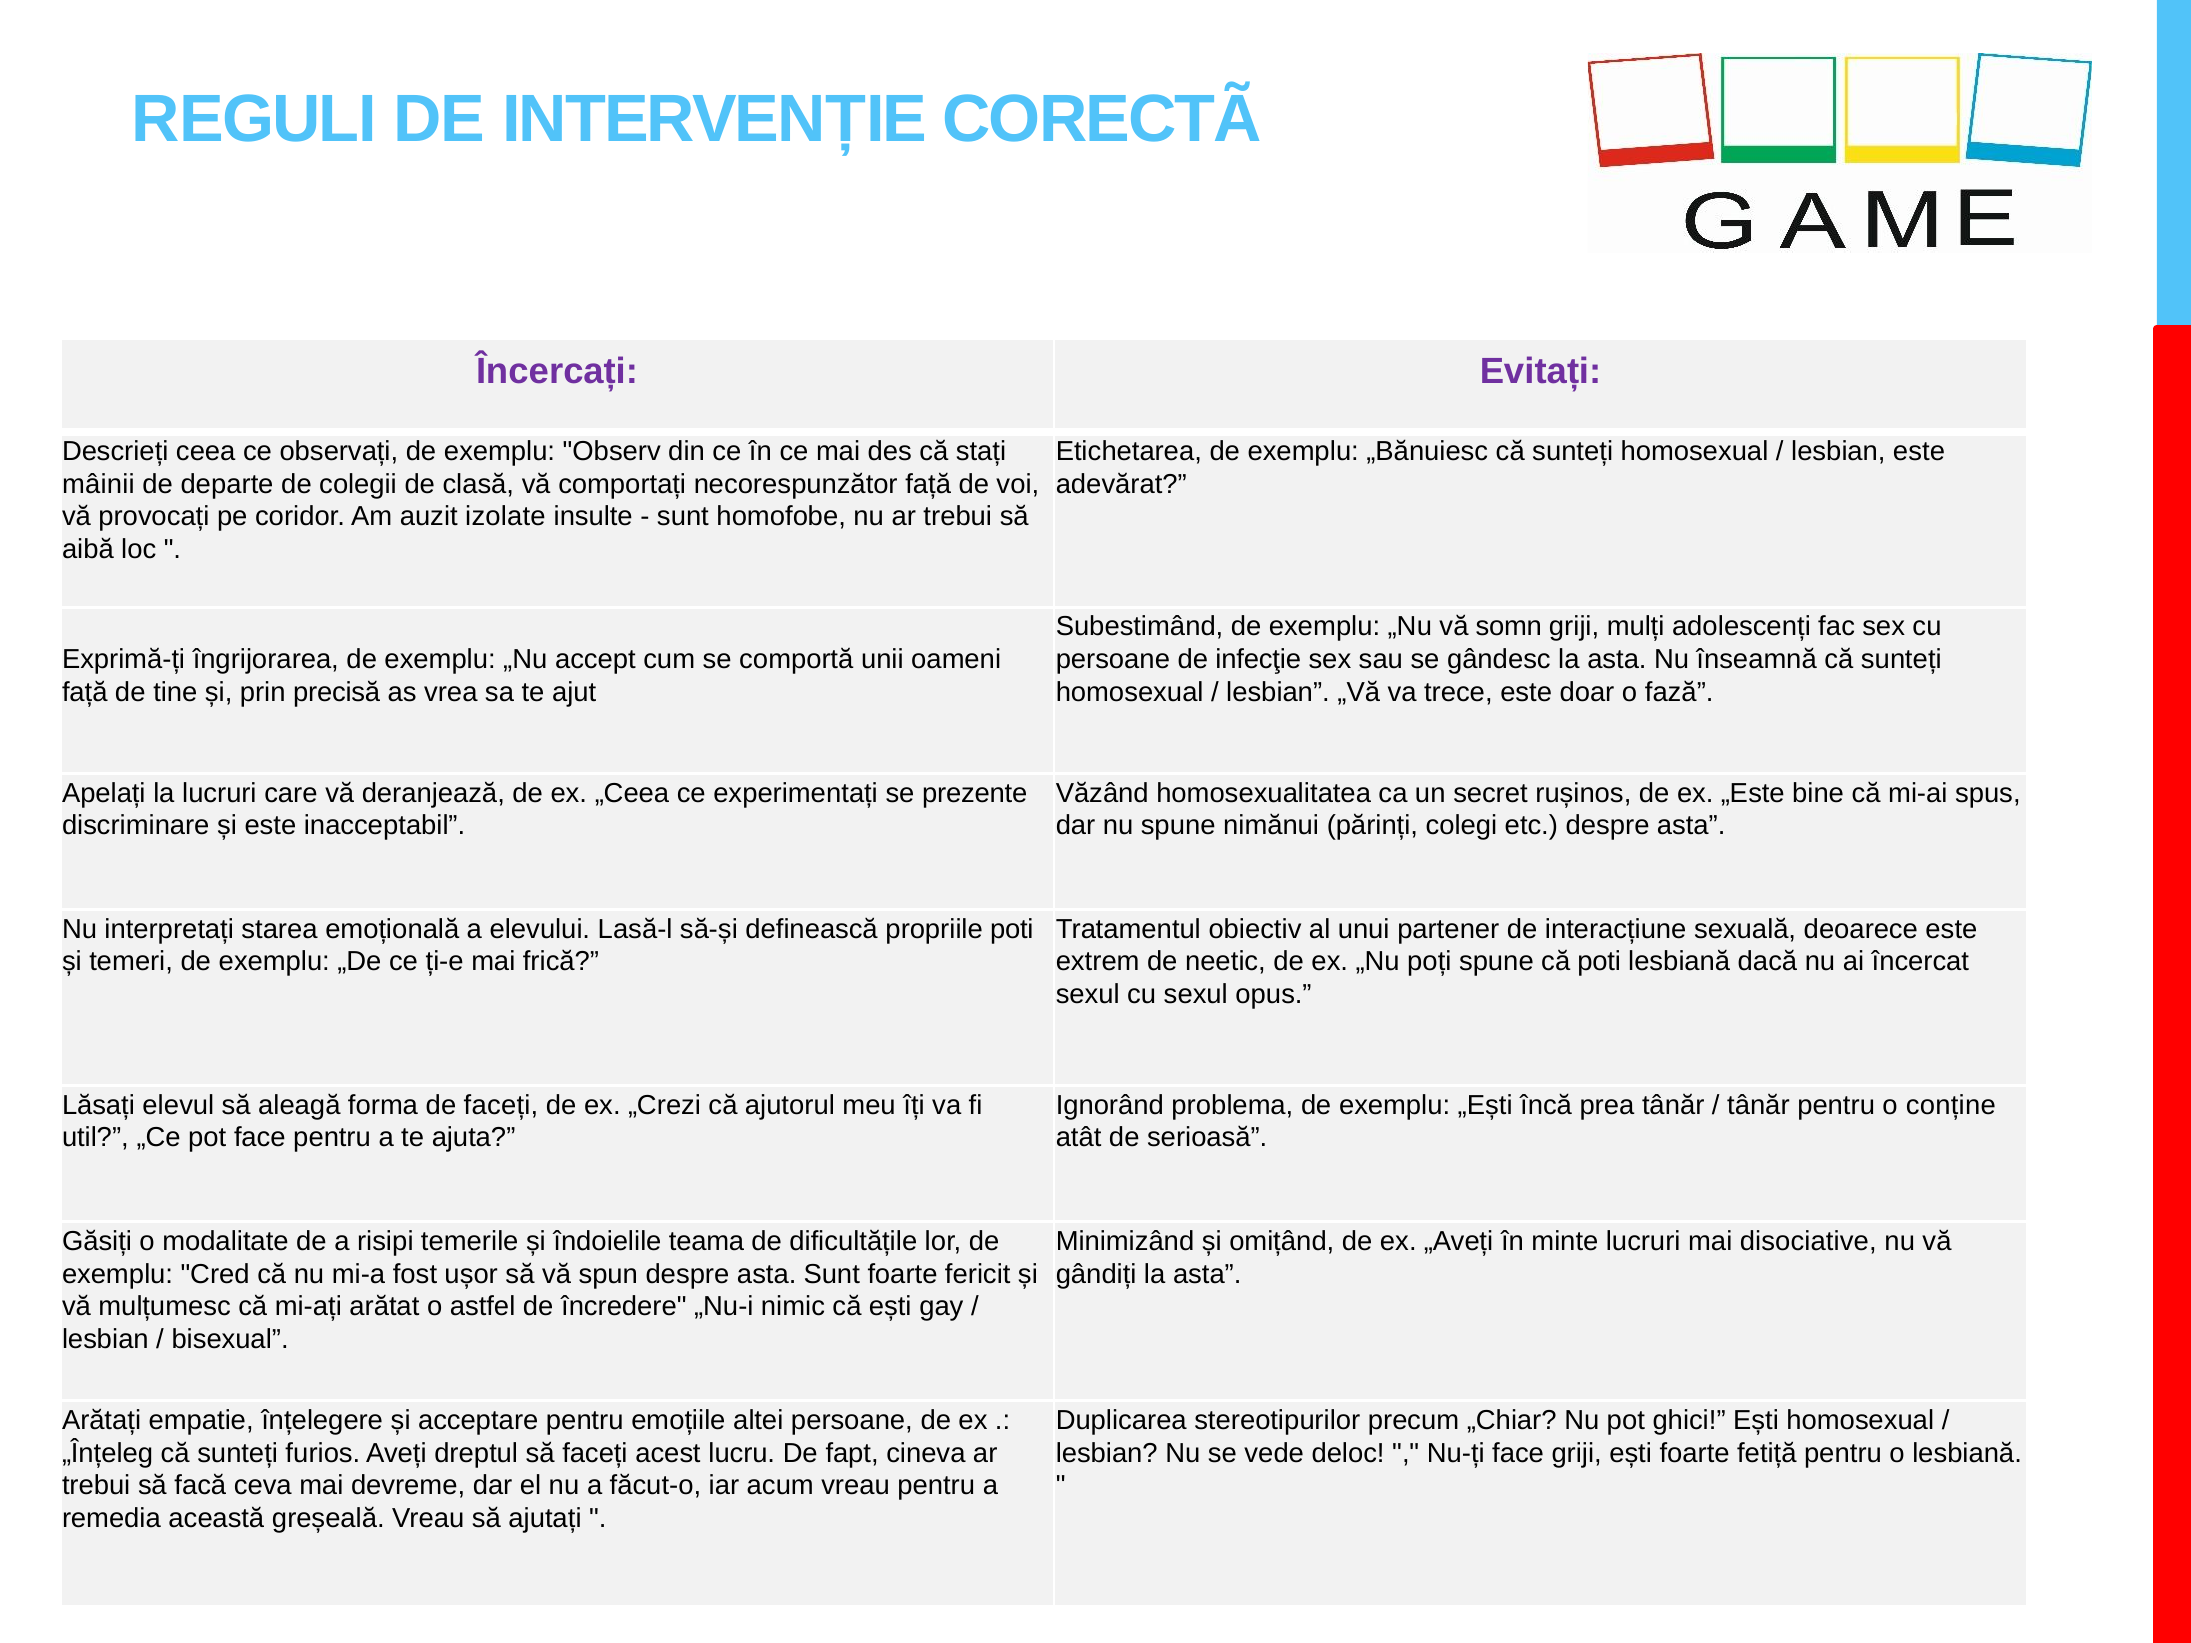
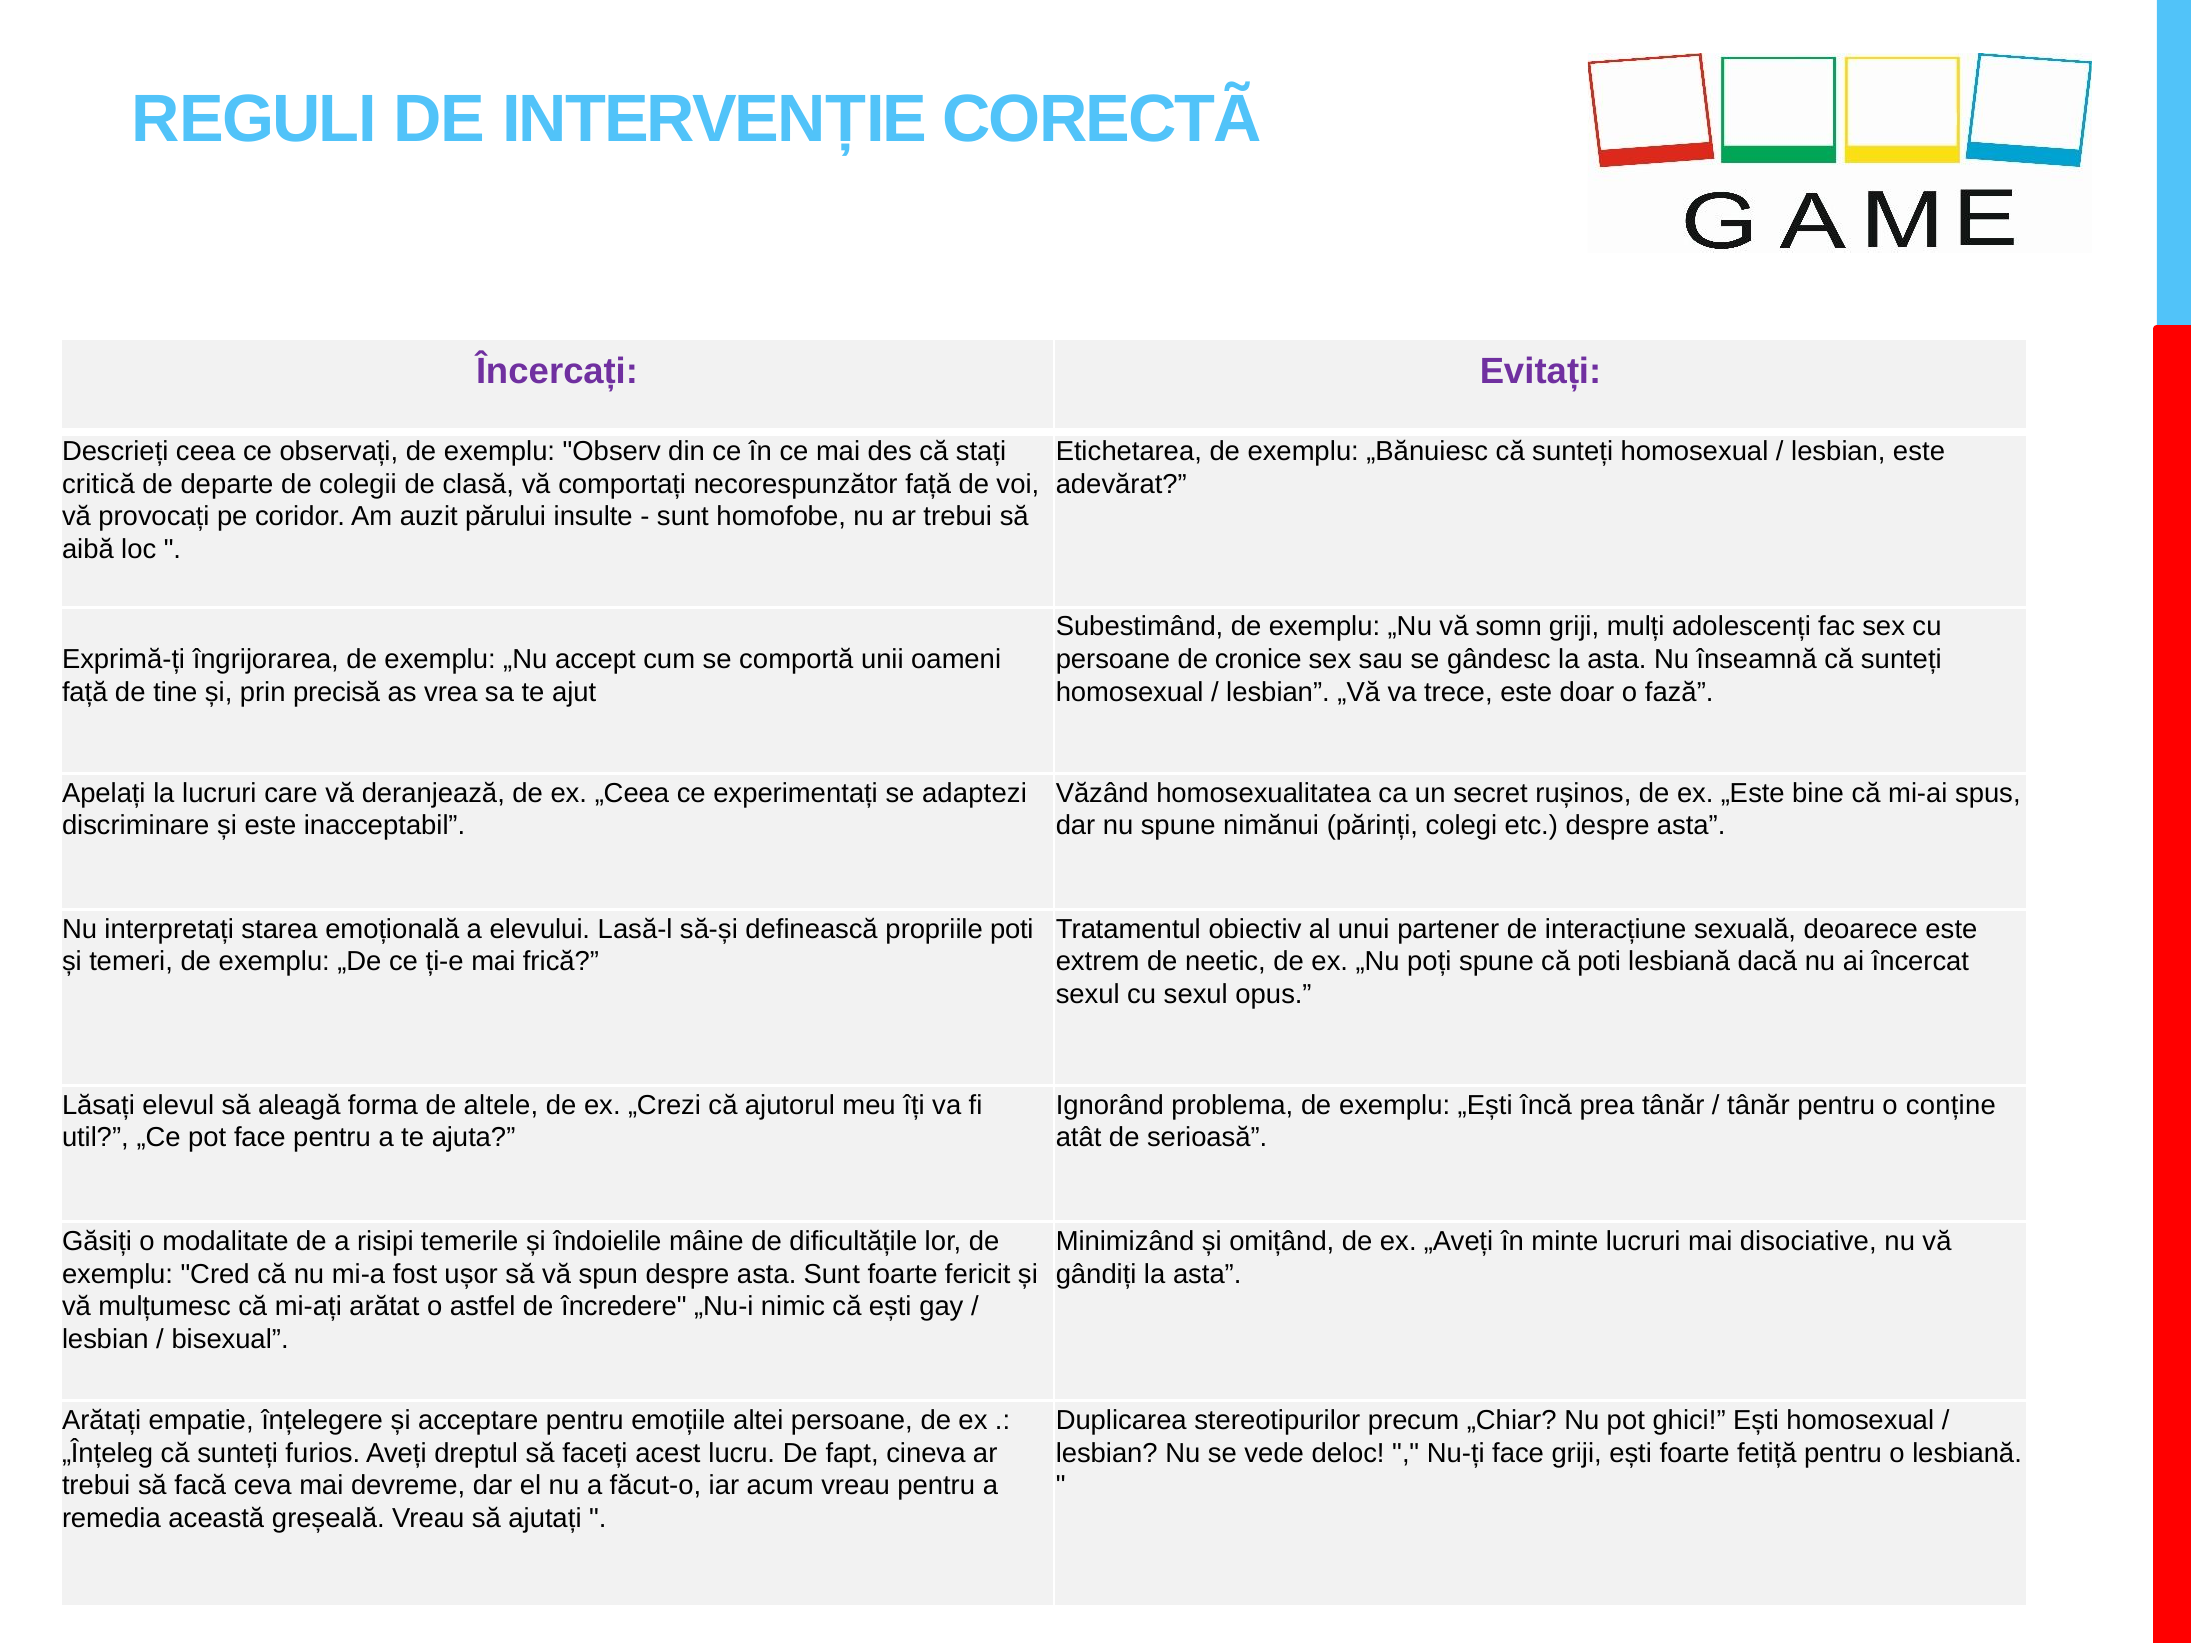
mâinii: mâinii -> critică (98, 484)
izolate: izolate -> părului (506, 517)
infecţie: infecţie -> cronice (1258, 660)
prezente: prezente -> adaptezi (974, 793)
de faceți: faceți -> altele (501, 1105)
teama: teama -> mâine (706, 1241)
